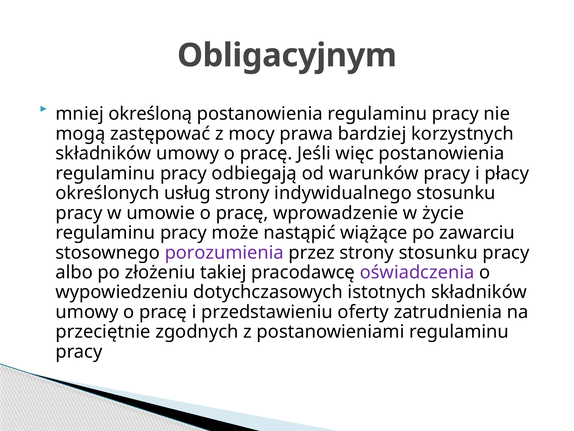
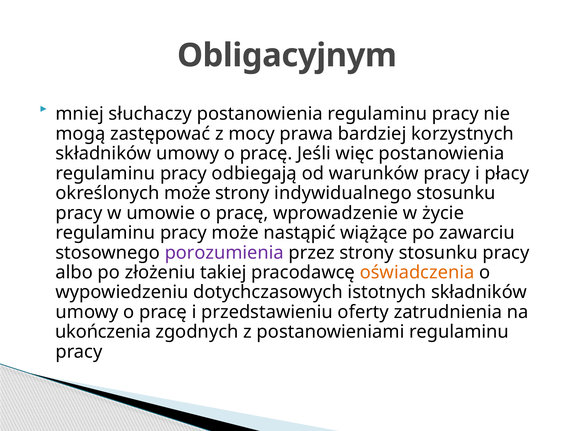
określoną: określoną -> słuchaczy (150, 114)
określonych usług: usług -> może (187, 193)
oświadczenia colour: purple -> orange (417, 272)
przeciętnie: przeciętnie -> ukończenia (103, 332)
